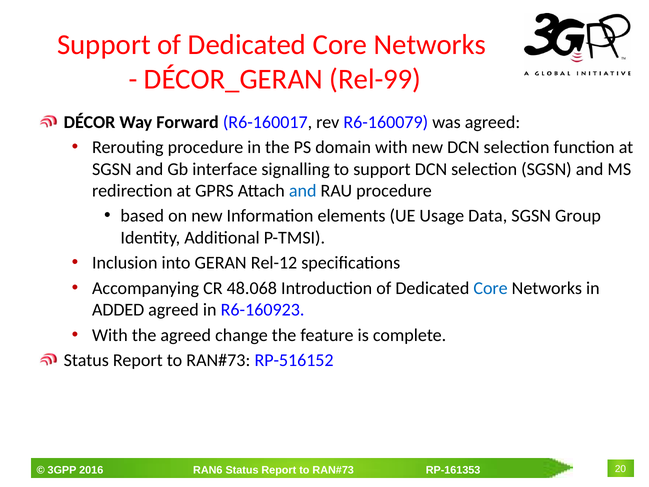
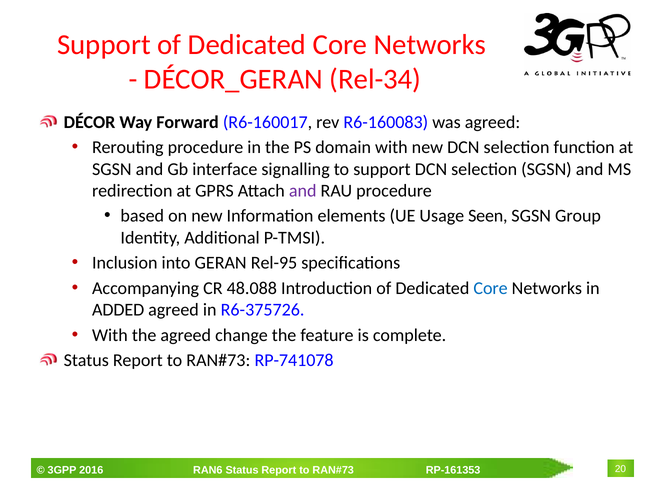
Rel-99: Rel-99 -> Rel-34 (375, 79)
R6-160079: R6-160079 -> R6-160083 (386, 122)
and colour: blue -> purple (303, 191)
Data: Data -> Seen (488, 216)
Rel-12: Rel-12 -> Rel-95 (274, 263)
48.068: 48.068 -> 48.088 (252, 288)
R6-160923: R6-160923 -> R6-375726 (263, 310)
RP-516152: RP-516152 -> RP-741078 (294, 360)
